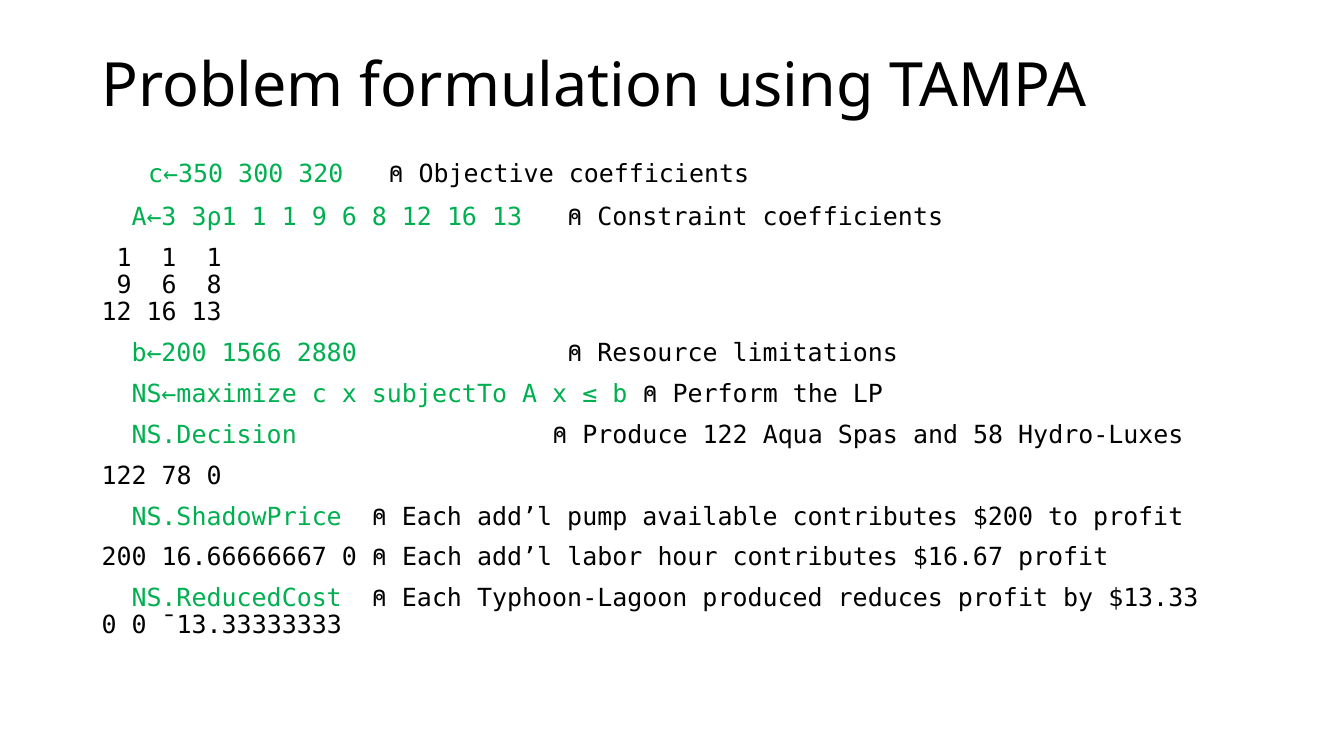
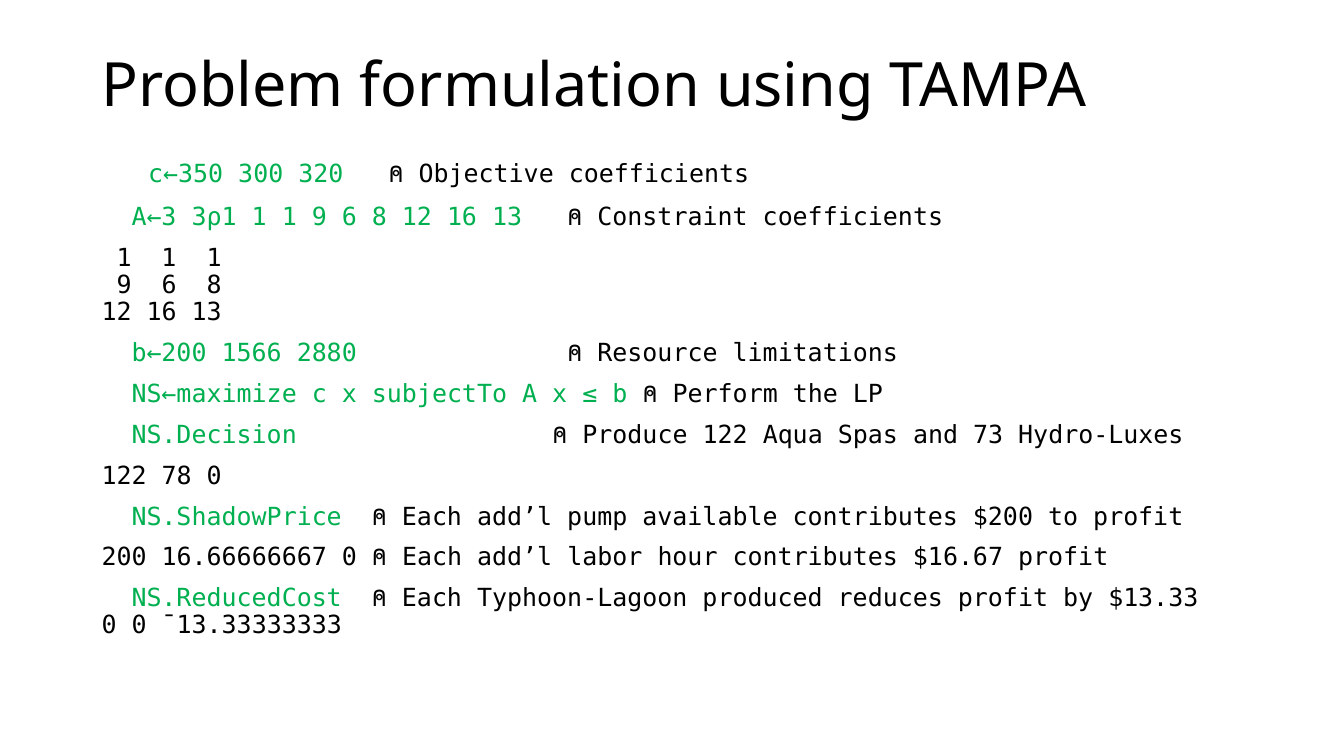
58: 58 -> 73 (988, 435)
